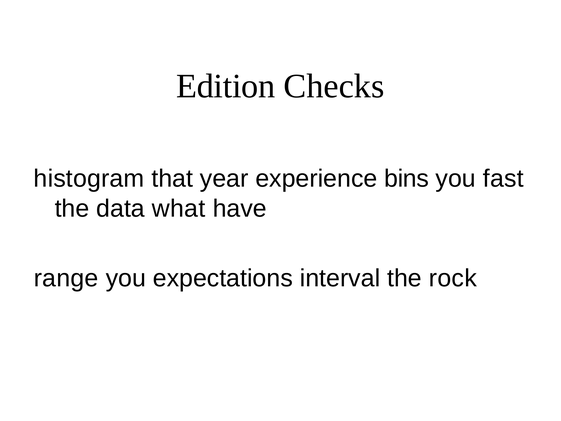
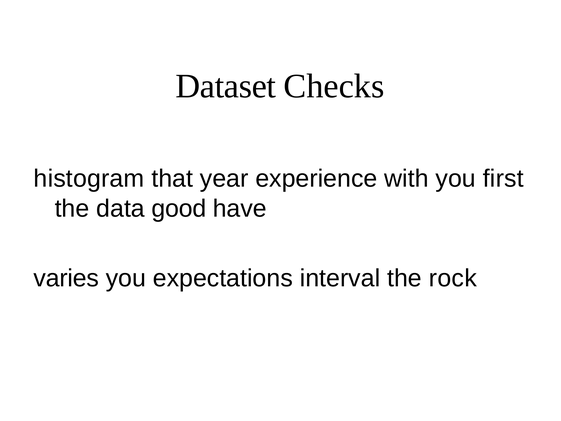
Edition: Edition -> Dataset (226, 86)
bins: bins -> with (406, 178)
fast: fast -> first (503, 178)
what: what -> good (179, 208)
range: range -> varies (66, 278)
